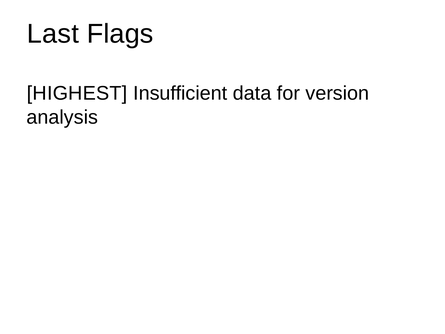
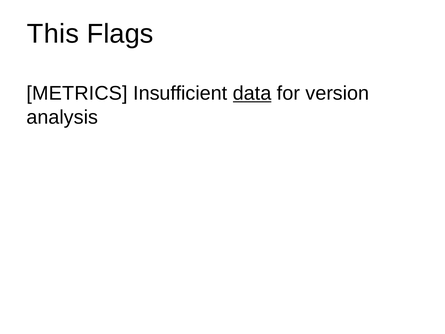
Last: Last -> This (53, 34)
HIGHEST: HIGHEST -> METRICS (77, 93)
data underline: none -> present (252, 93)
